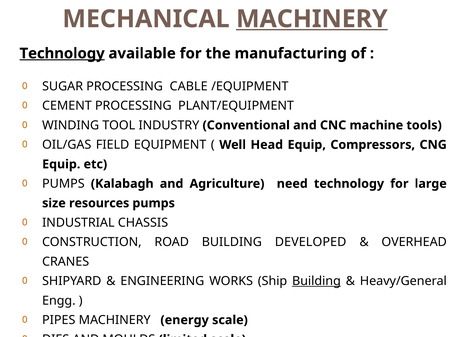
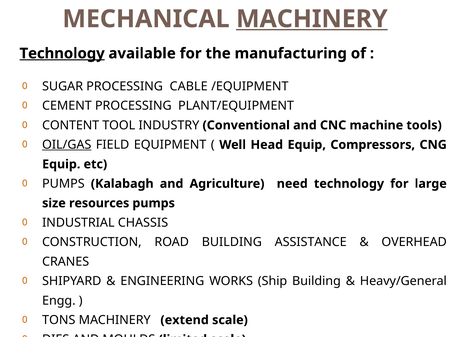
WINDING: WINDING -> CONTENT (71, 125)
OIL/GAS underline: none -> present (67, 145)
DEVELOPED: DEVELOPED -> ASSISTANCE (311, 242)
Building underline: present -> none (316, 281)
PIPES: PIPES -> TONS (59, 321)
energy: energy -> extend (185, 321)
